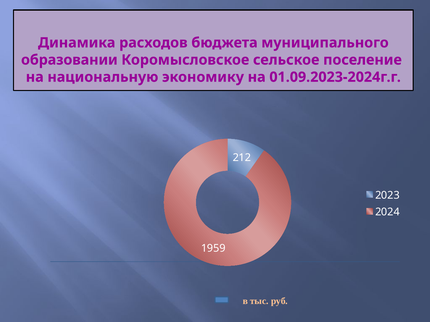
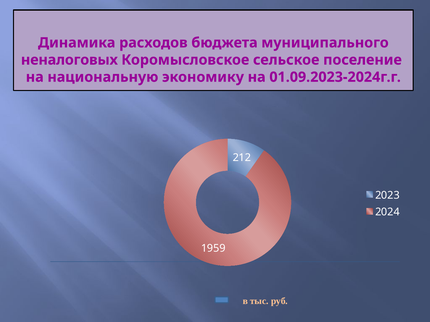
образовании: образовании -> неналоговых (69, 60)
